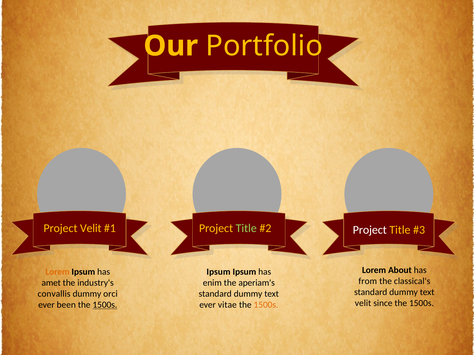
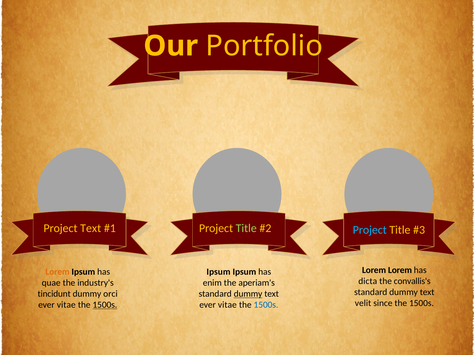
Project Velit: Velit -> Text (91, 229)
Project colour: white -> light blue (370, 230)
Lorem About: About -> Lorem (400, 270)
from: from -> dicta (368, 281)
classical's: classical's -> convallis's (412, 281)
amet: amet -> quae (51, 283)
convallis: convallis -> tincidunt (54, 294)
dummy underline: none -> present (248, 294)
been: been -> vitae (66, 305)
1500s colour: orange -> blue (266, 305)
